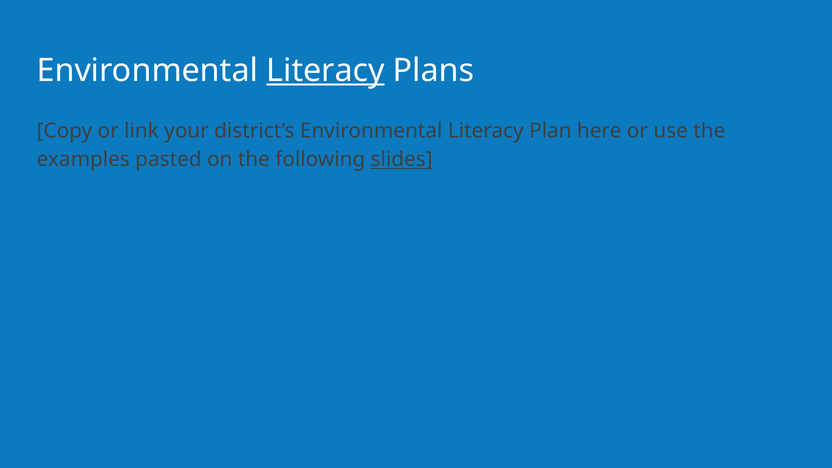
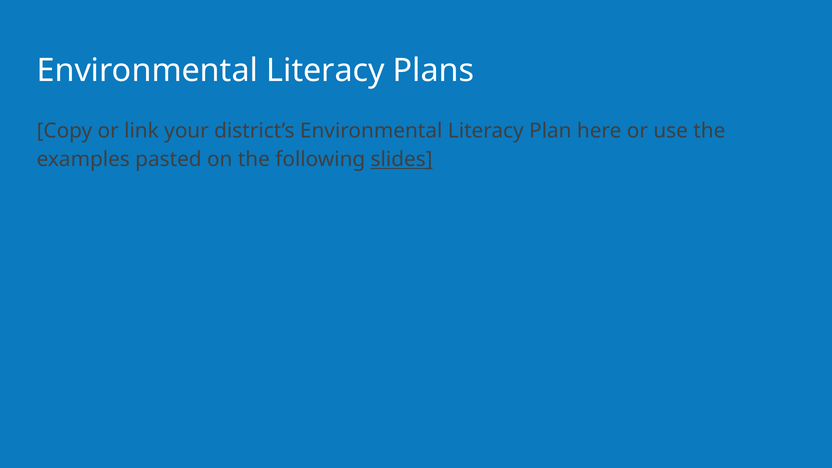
Literacy underline: present -> none (325, 70)
